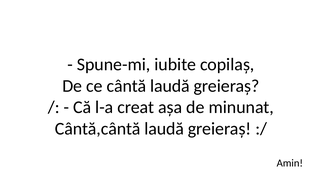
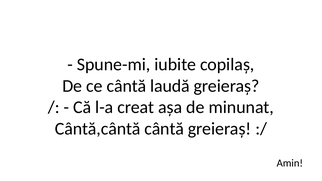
Cântă,cântă laudă: laudă -> cântă (164, 129)
